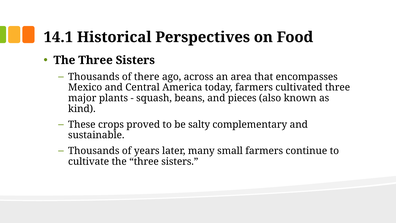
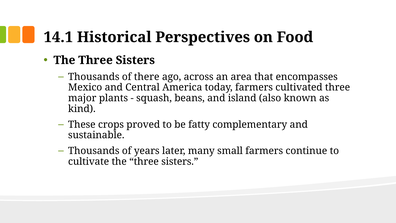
pieces: pieces -> island (242, 98)
salty: salty -> fatty (199, 124)
